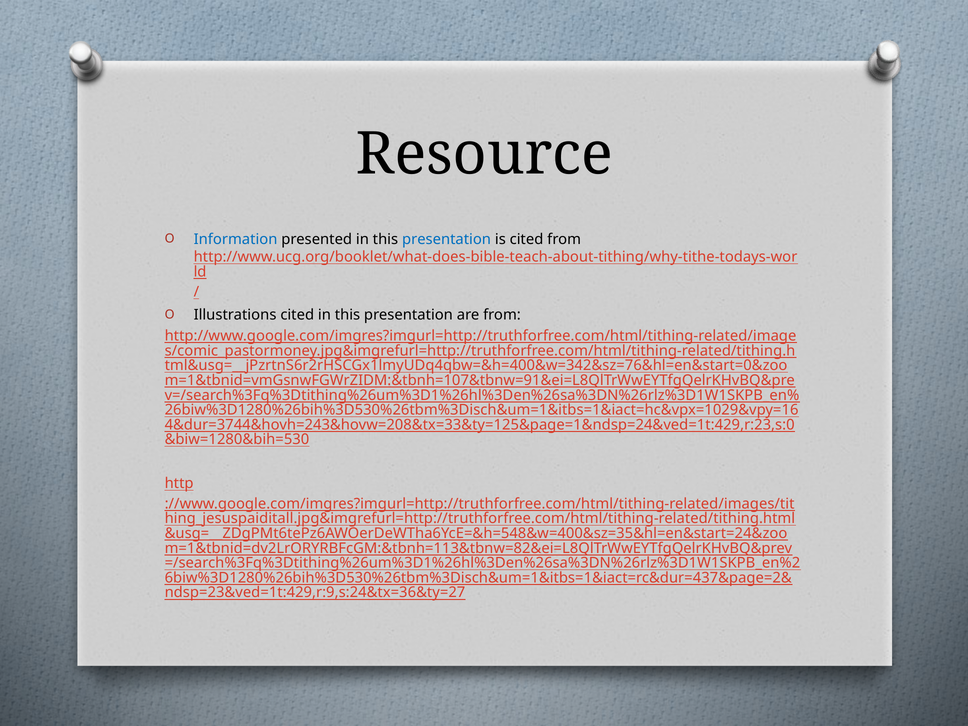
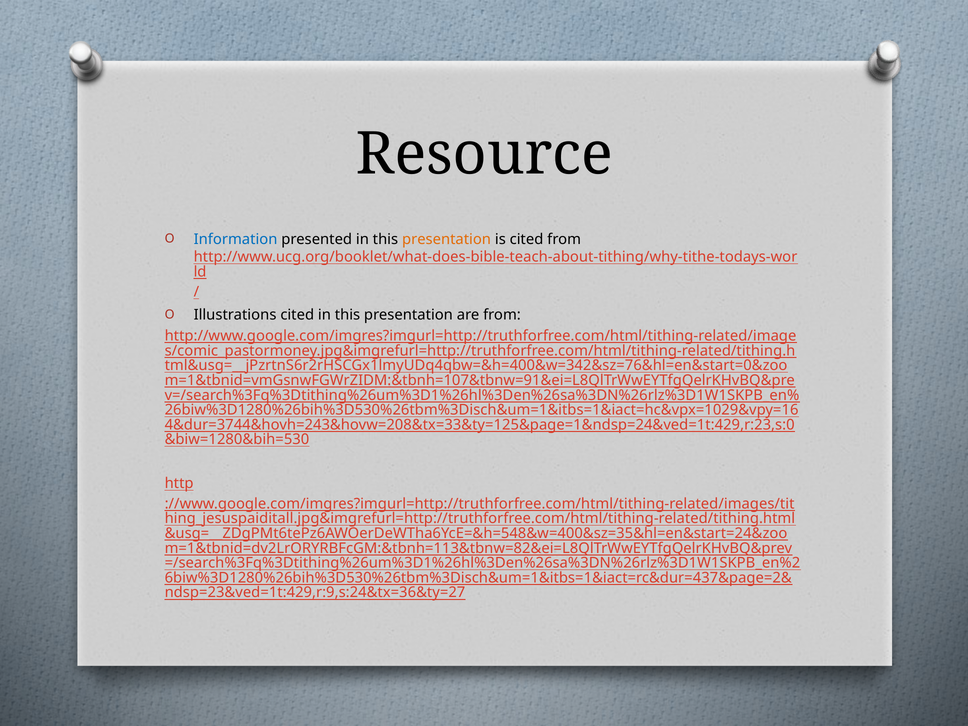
presentation colour: blue -> orange (447, 239)
